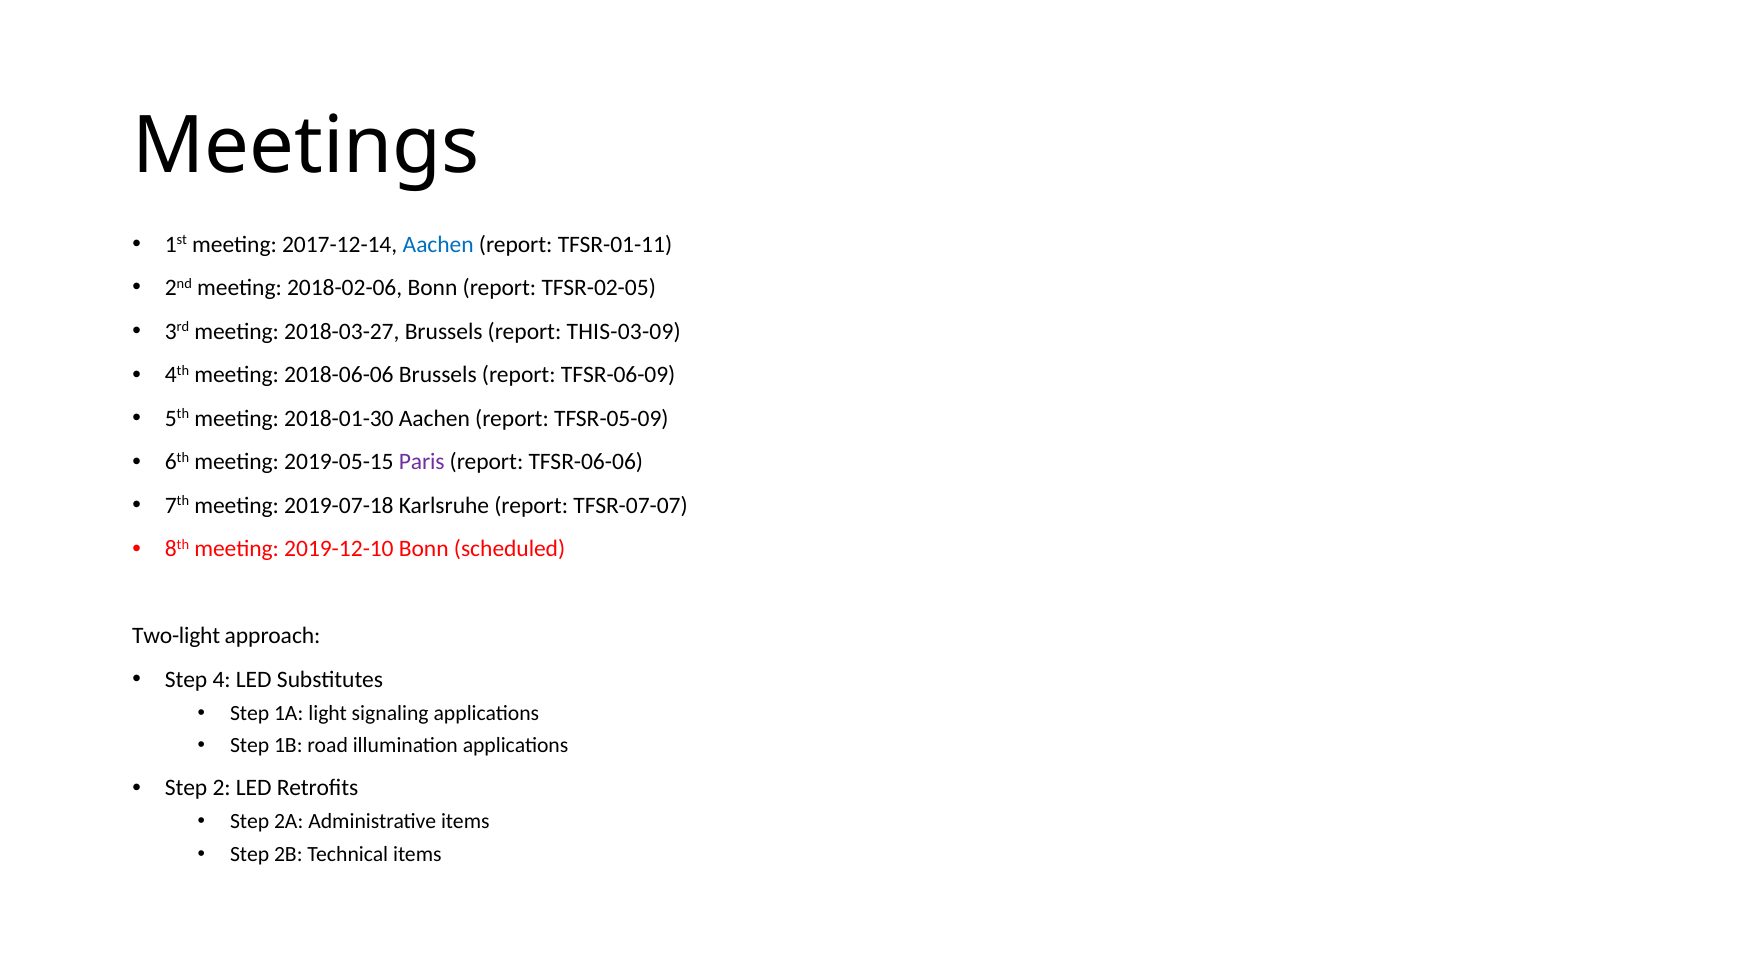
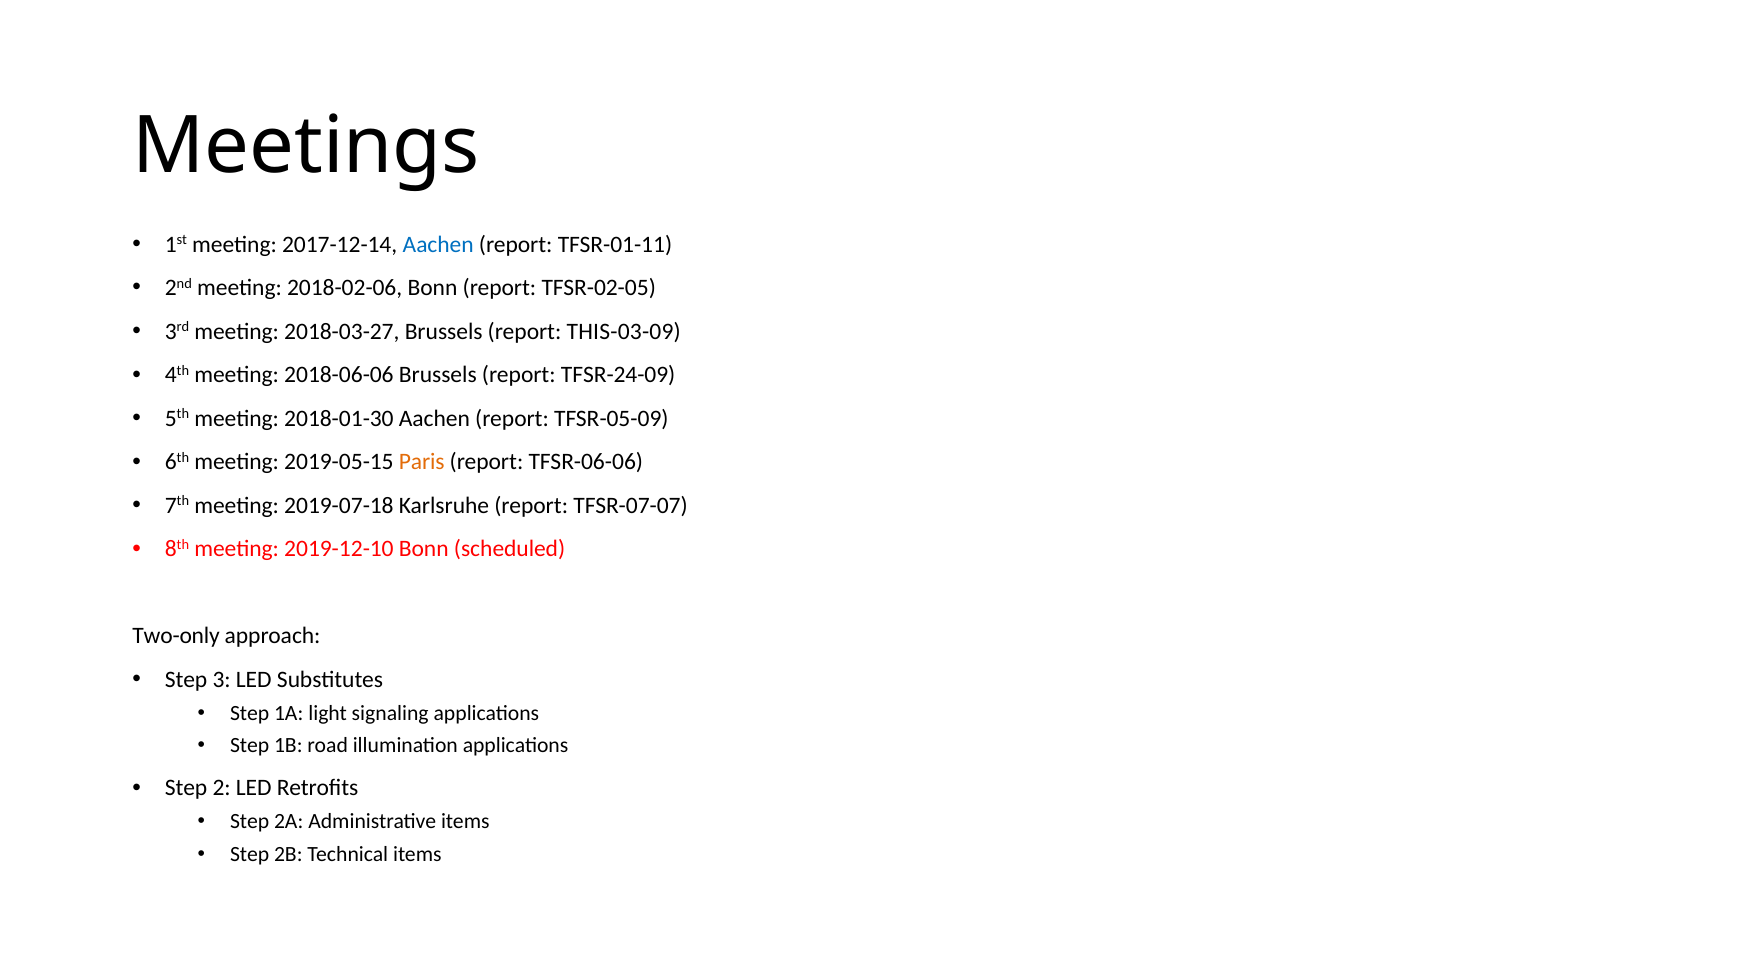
TFSR-06-09: TFSR-06-09 -> TFSR-24-09 (618, 375)
Paris colour: purple -> orange (422, 462)
Two-light: Two-light -> Two-only (176, 636)
4: 4 -> 3 (222, 680)
